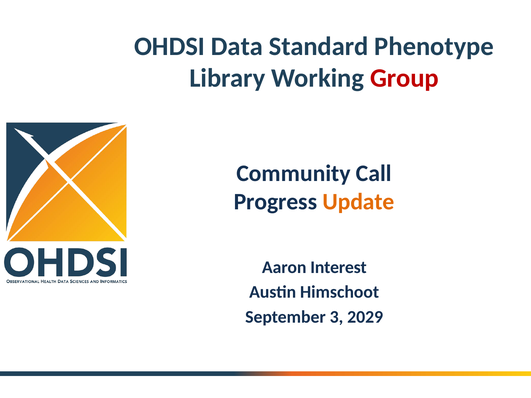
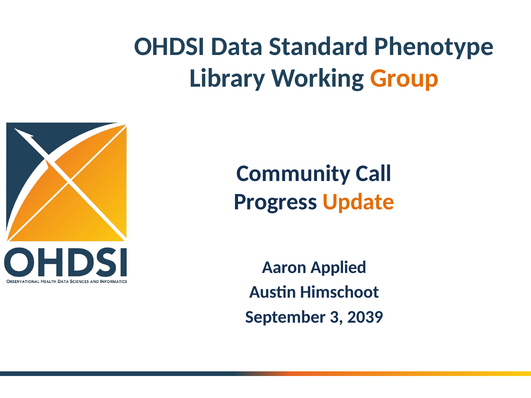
Group colour: red -> orange (404, 78)
Interest: Interest -> Applied (338, 267)
2029: 2029 -> 2039 (365, 317)
